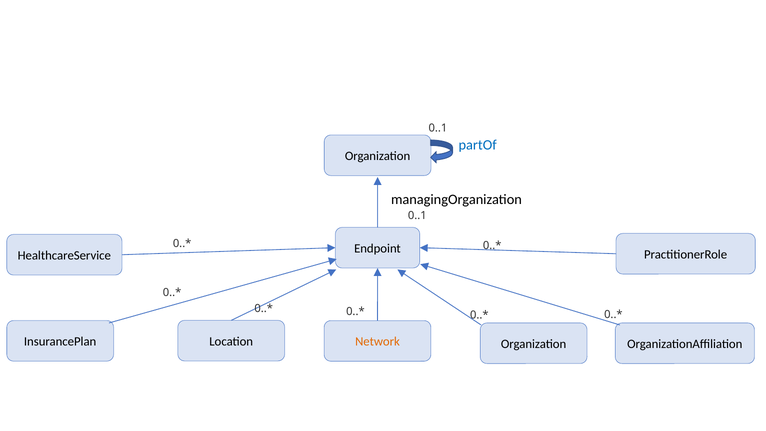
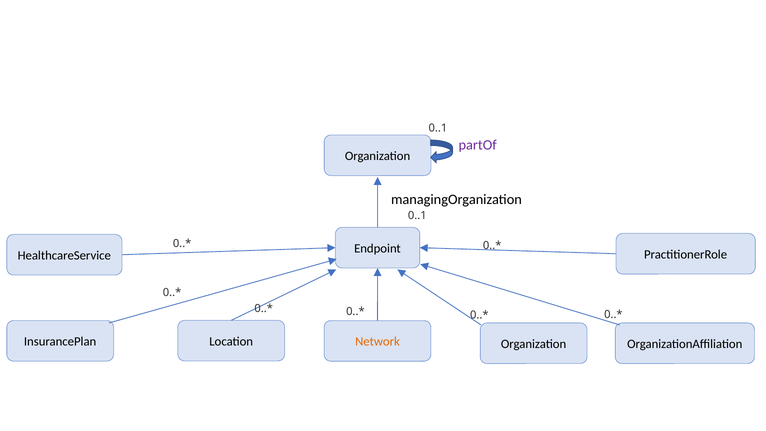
partOf colour: blue -> purple (478, 145)
